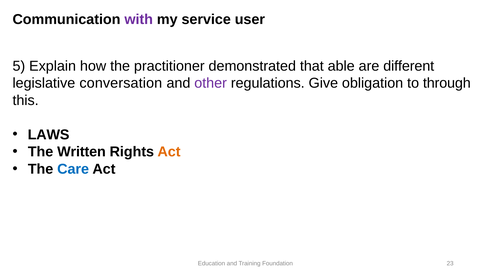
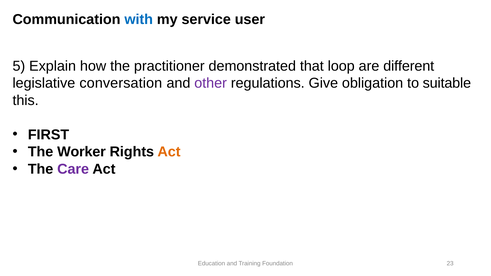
with colour: purple -> blue (139, 19)
able: able -> loop (341, 66)
through: through -> suitable (447, 83)
LAWS: LAWS -> FIRST (48, 135)
Written: Written -> Worker (81, 152)
Care colour: blue -> purple (73, 169)
